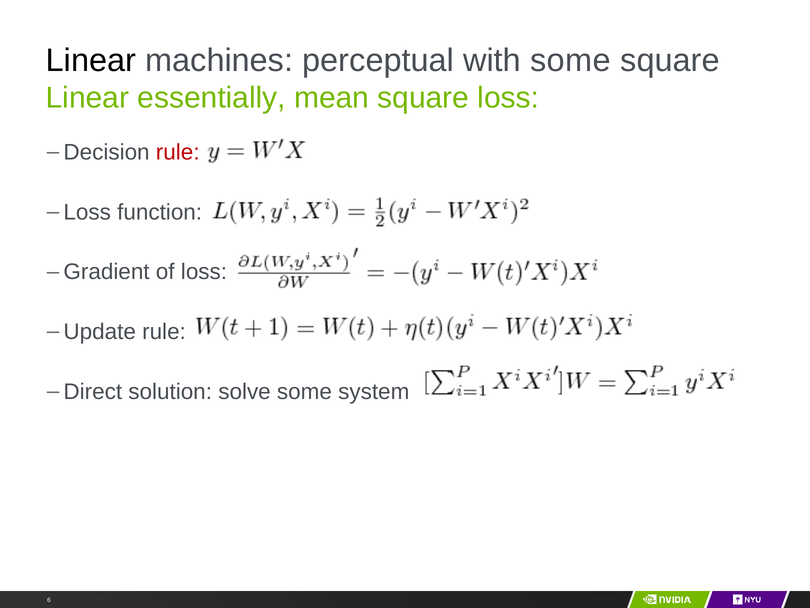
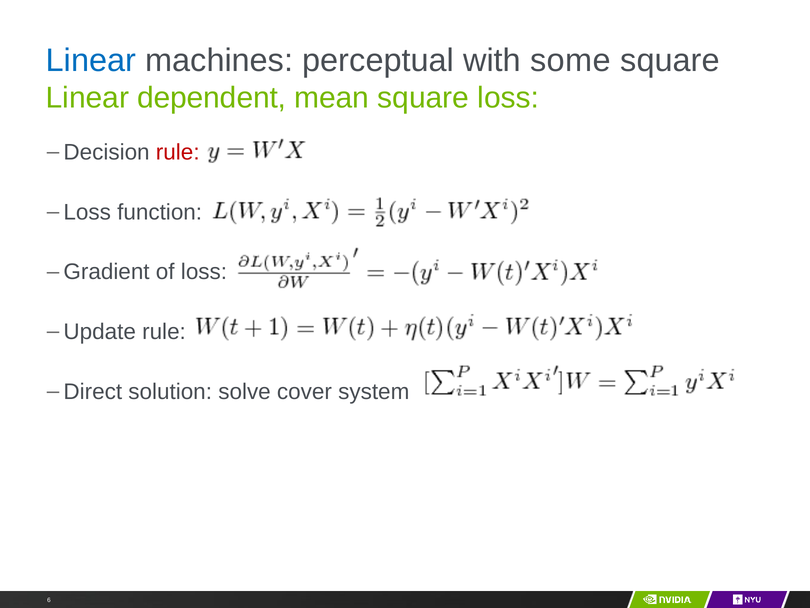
Linear colour: black -> blue (91, 61)
essentially: essentially -> dependent (212, 98)
solve some: some -> cover (304, 391)
